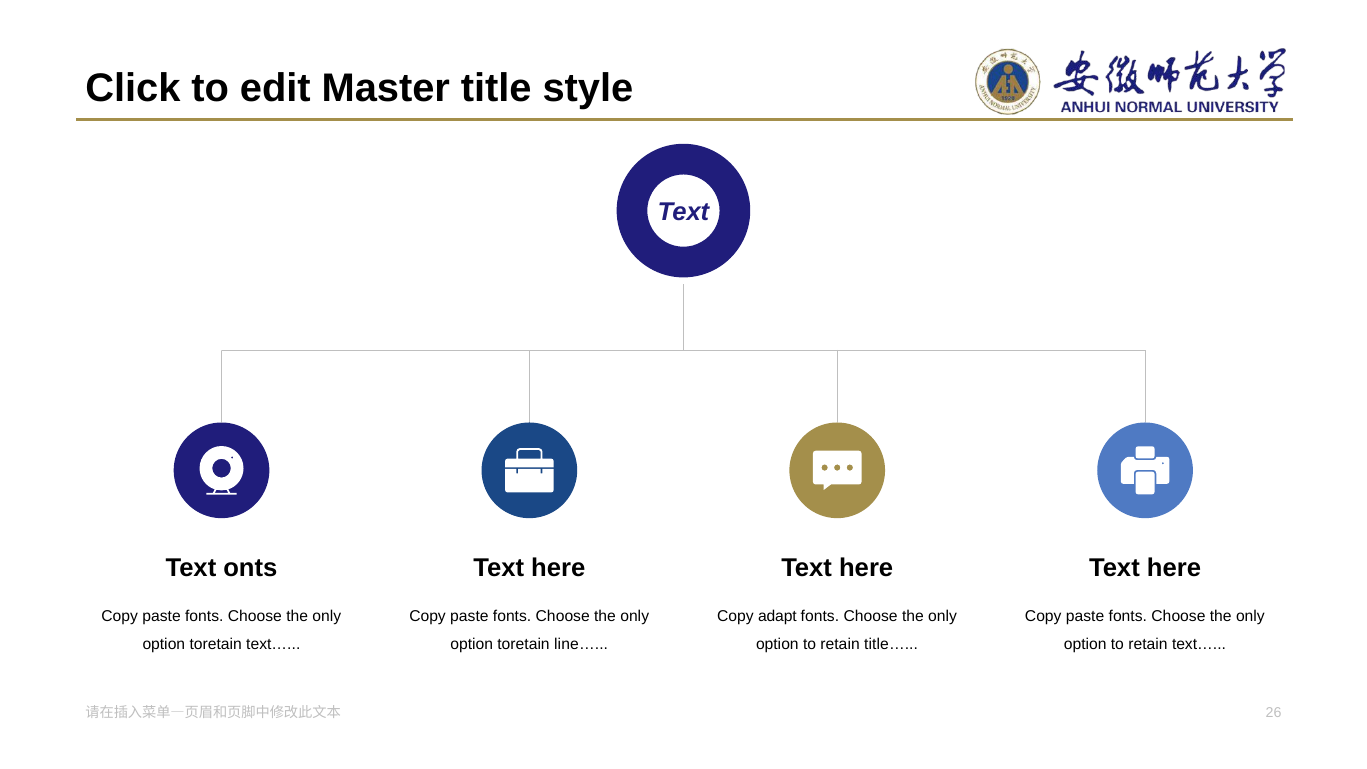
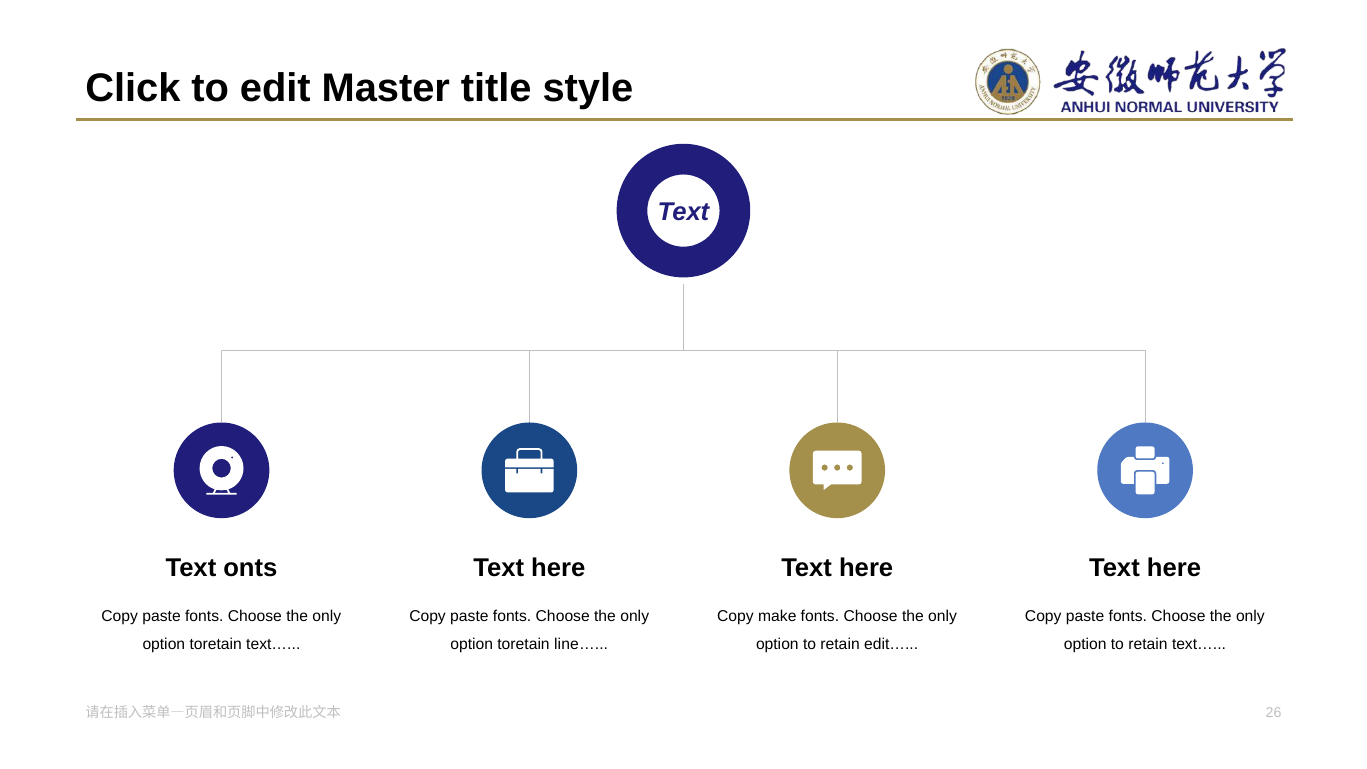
adapt: adapt -> make (777, 616)
title…: title… -> edit… (891, 644)
